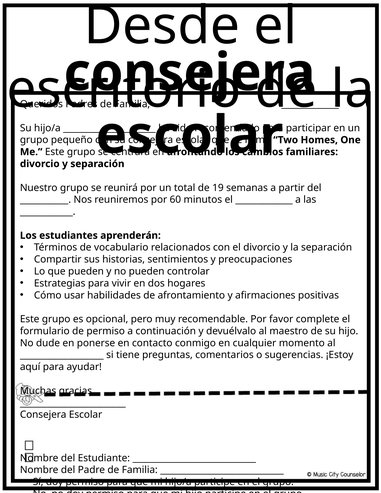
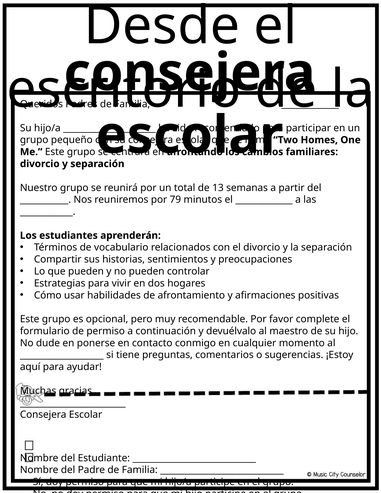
19: 19 -> 13 (218, 188)
60: 60 -> 79 (175, 200)
